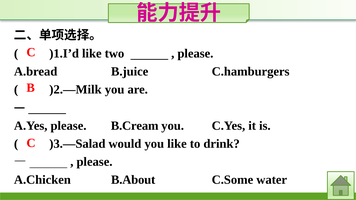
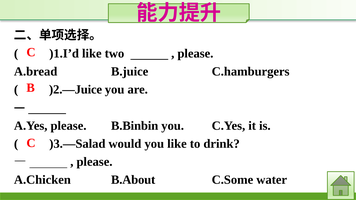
)2.—Milk: )2.—Milk -> )2.—Juice (76, 90)
B.Cream: B.Cream -> B.Binbin (135, 126)
